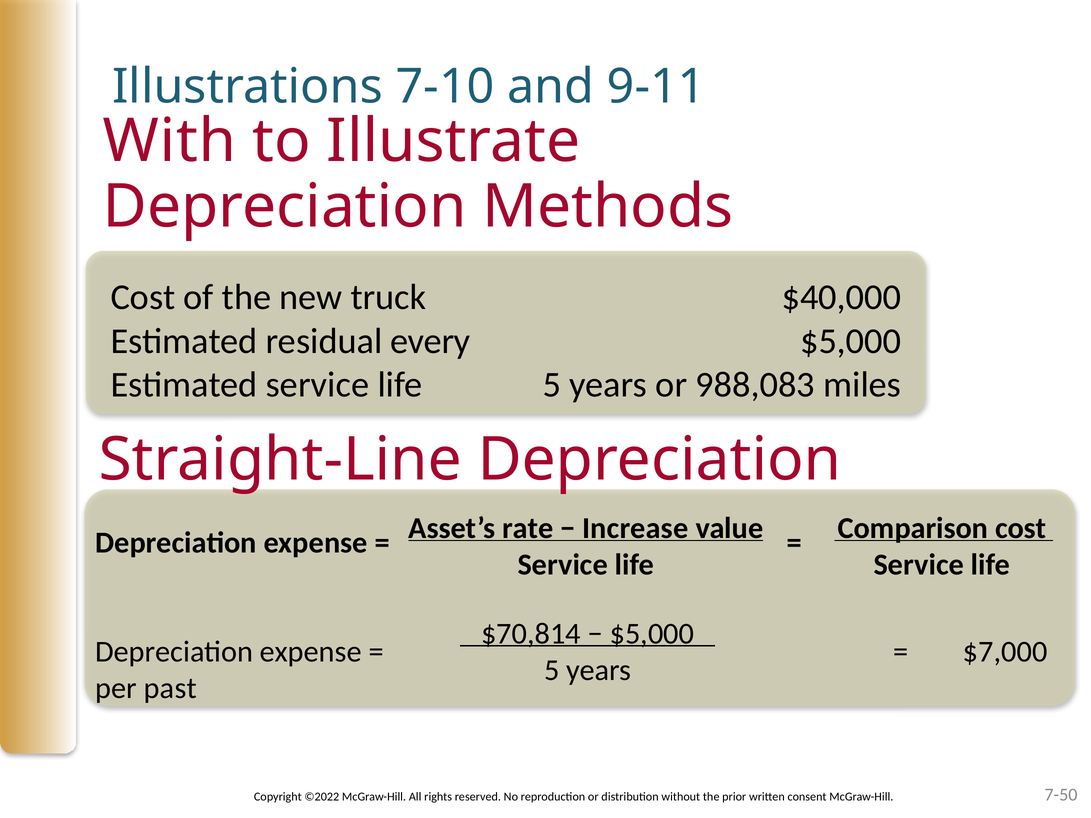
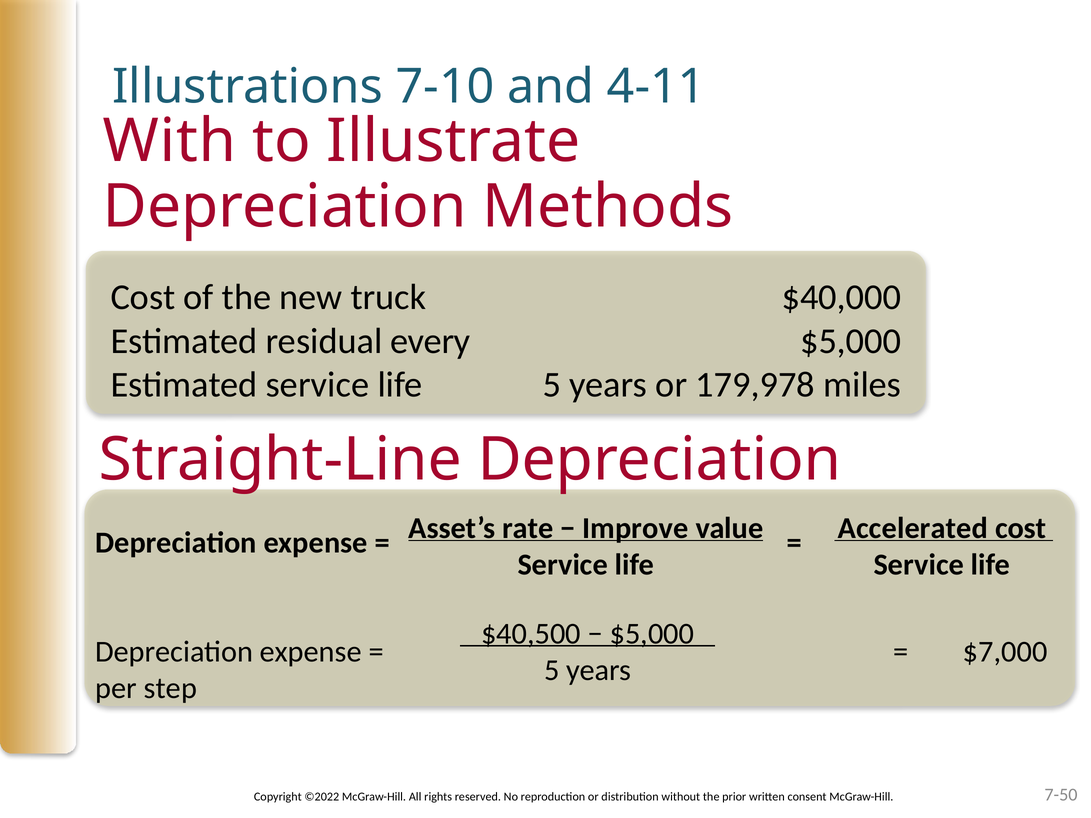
9-11: 9-11 -> 4-11 (656, 87)
988,083: 988,083 -> 179,978 (755, 385)
Increase: Increase -> Improve (635, 529)
Comparison: Comparison -> Accelerated (913, 529)
$70,814: $70,814 -> $40,500 (531, 634)
past: past -> step (170, 688)
